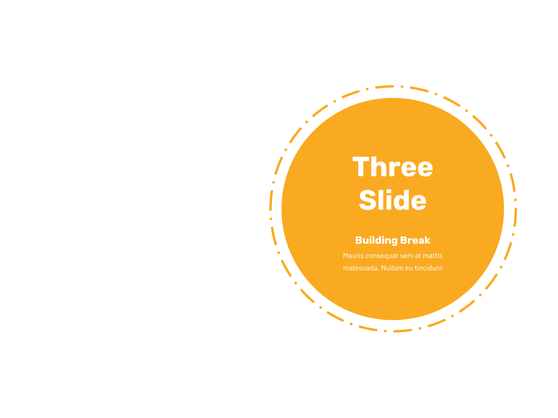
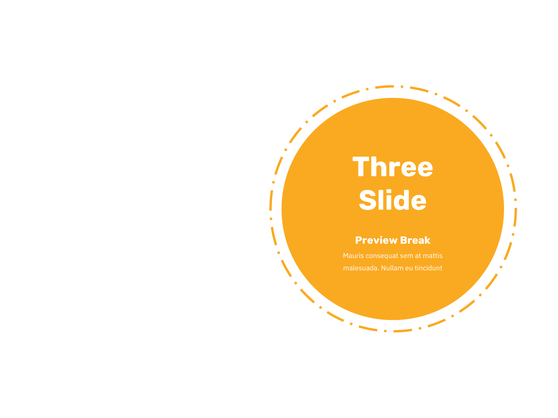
Building: Building -> Preview (376, 241)
